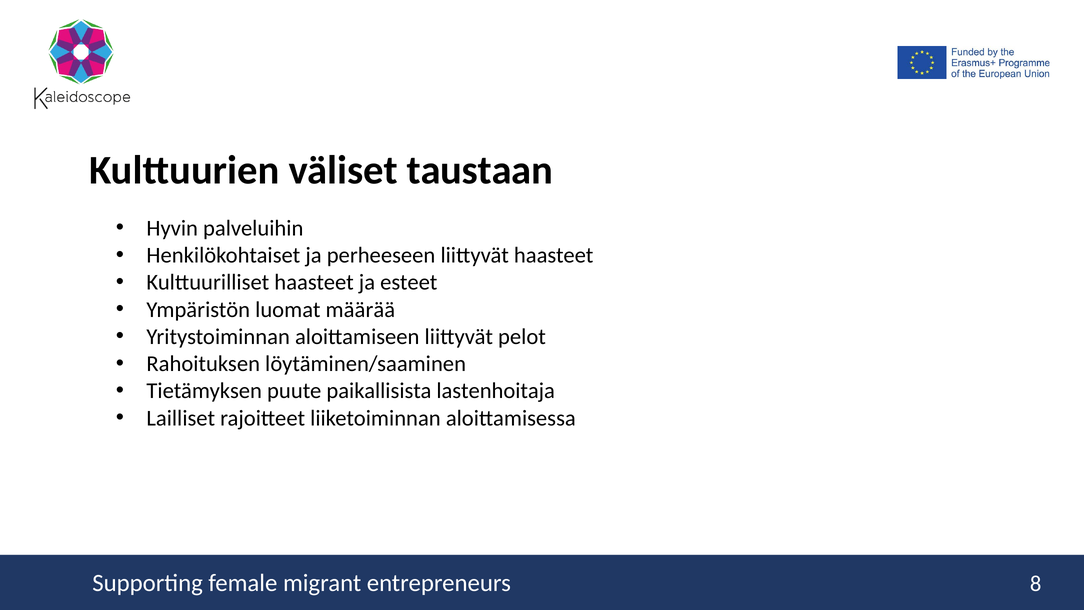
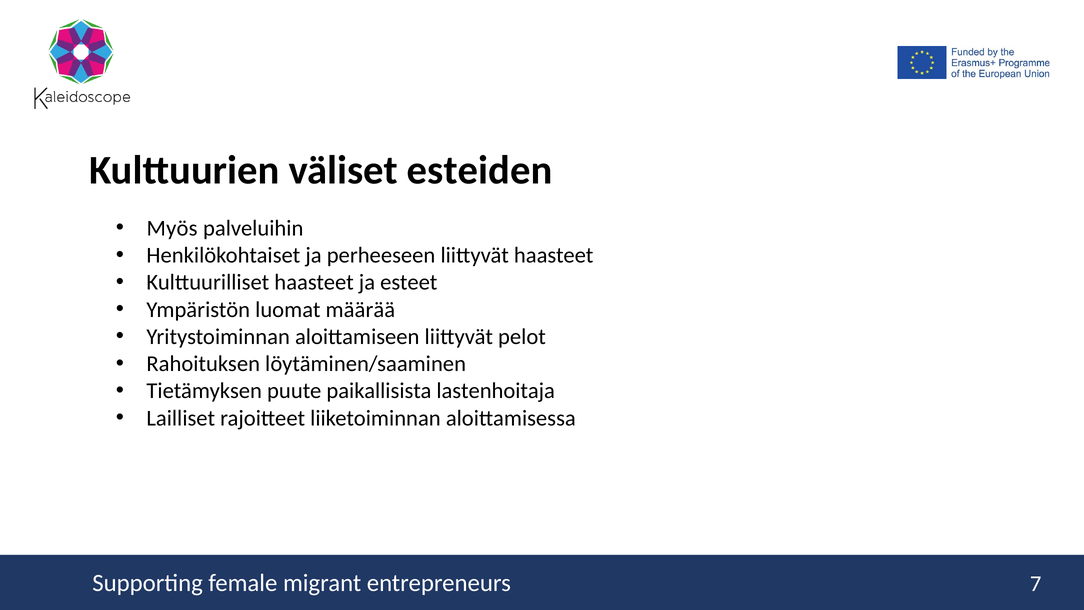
taustaan: taustaan -> esteiden (480, 170)
Hyvin: Hyvin -> Myös (172, 228)
8: 8 -> 7 (1036, 583)
